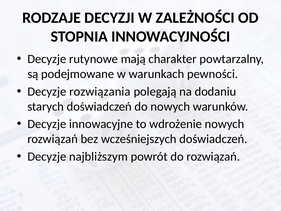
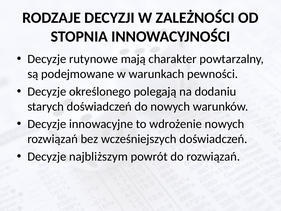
rozwiązania: rozwiązania -> określonego (100, 91)
